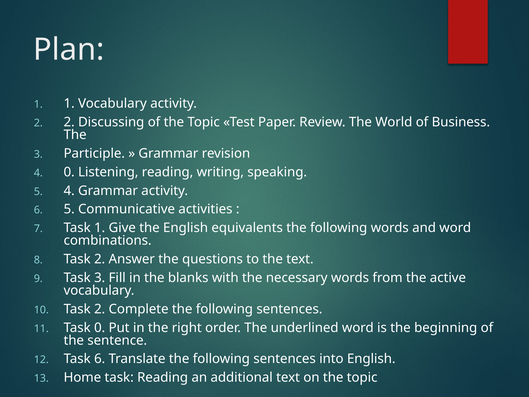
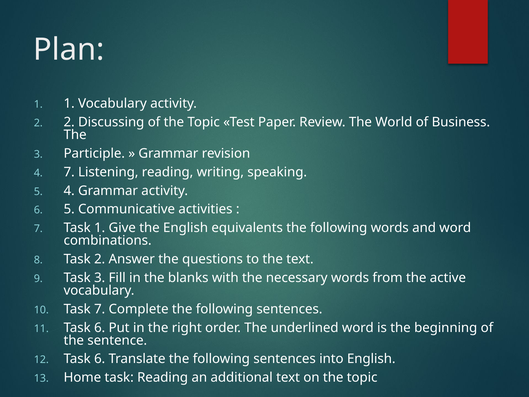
4 0: 0 -> 7 (69, 172)
2: 2 -> 7 (100, 309)
0: 0 -> 6 (100, 327)
